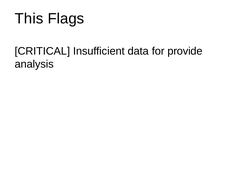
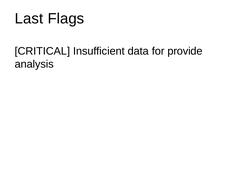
This: This -> Last (29, 19)
